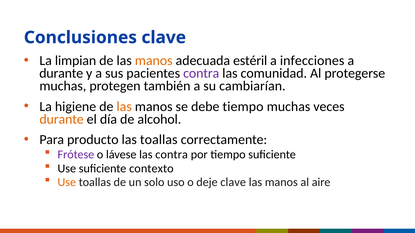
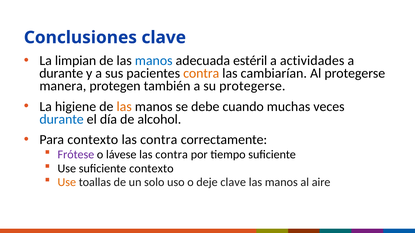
manos colour: orange -> blue (154, 61)
infecciones: infecciones -> actividades (312, 61)
contra colour: purple -> orange (201, 74)
comunidad: comunidad -> cambiarían (274, 74)
muchas: muchas -> manera (63, 86)
su cambiarían: cambiarían -> protegerse (252, 86)
debe tiempo: tiempo -> cuando (243, 107)
durante colour: orange -> blue (62, 119)
Para producto: producto -> contexto (93, 140)
toallas: toallas -> contra (159, 140)
